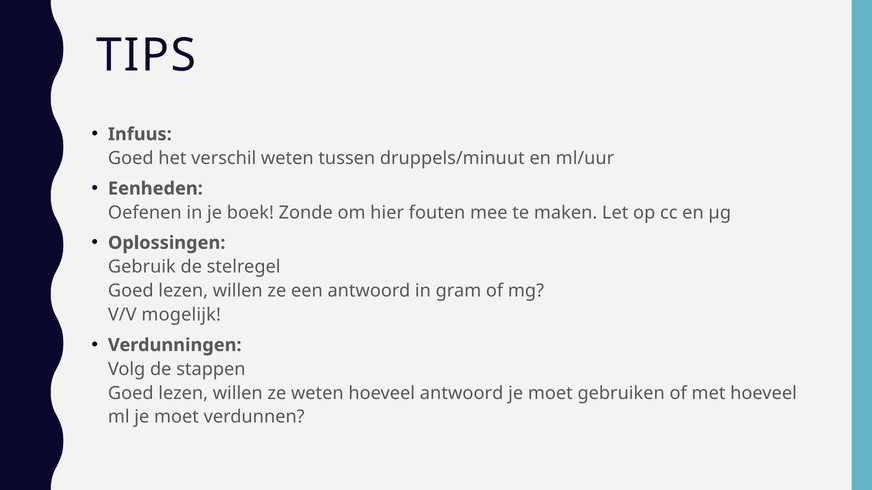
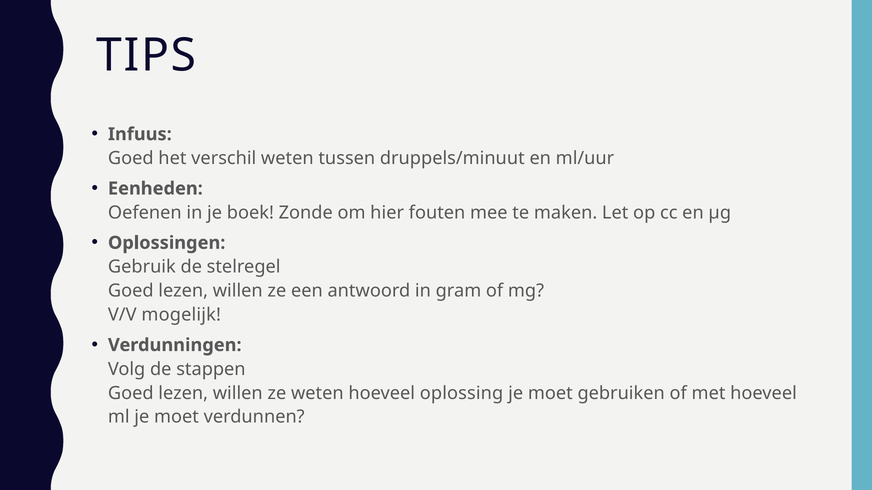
hoeveel antwoord: antwoord -> oplossing (462, 393)
